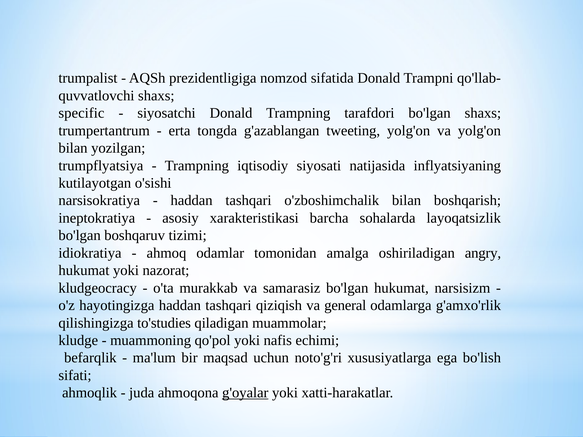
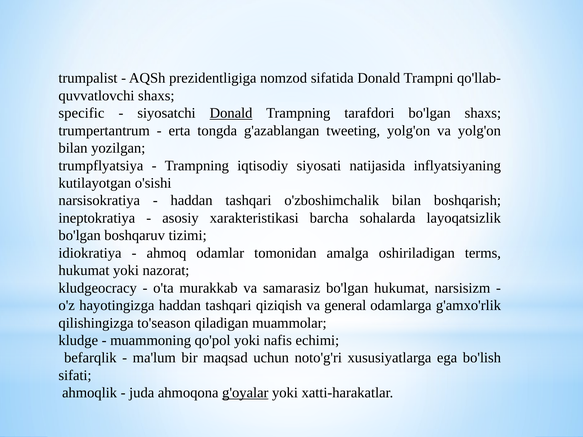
Donald underline: none -> present (231, 113)
angry: angry -> terms (483, 253)
to'studies: to'studies -> to'season (164, 323)
